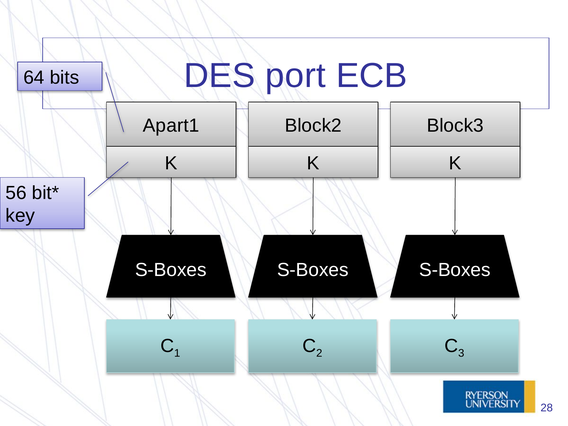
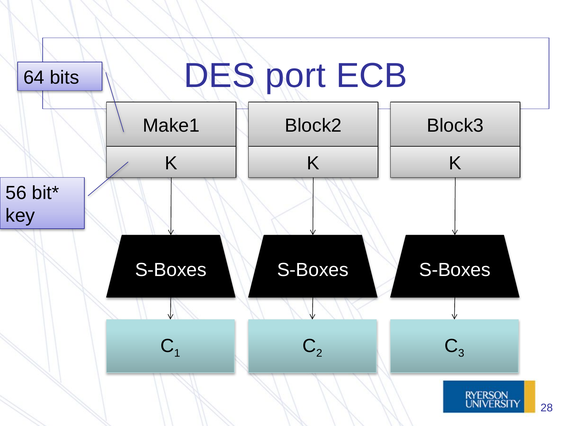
Apart1: Apart1 -> Make1 (171, 126)
